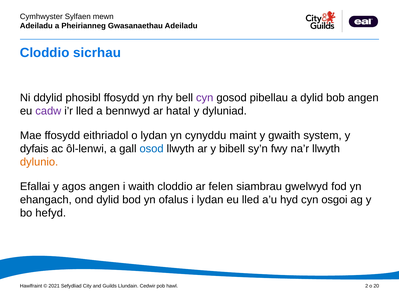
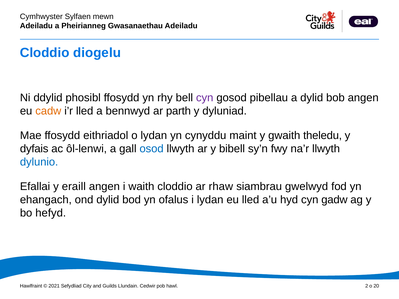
sicrhau: sicrhau -> diogelu (97, 53)
cadw colour: purple -> orange (48, 111)
hatal: hatal -> parth (178, 111)
system: system -> theledu (323, 136)
dylunio colour: orange -> blue (39, 162)
agos: agos -> eraill (74, 187)
felen: felen -> rhaw (221, 187)
osgoi: osgoi -> gadw (334, 200)
